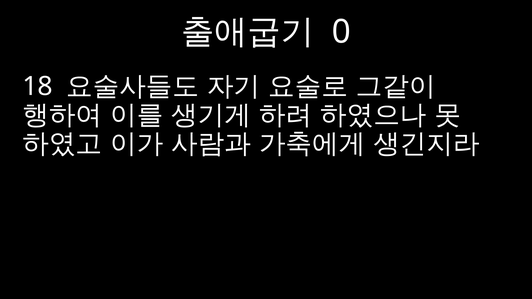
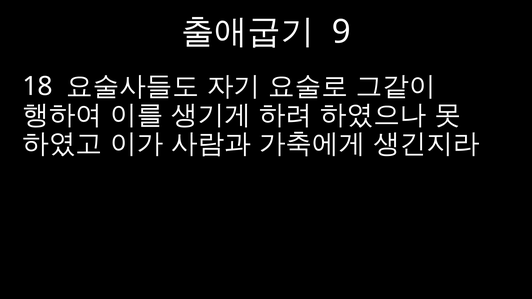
0: 0 -> 9 (341, 32)
